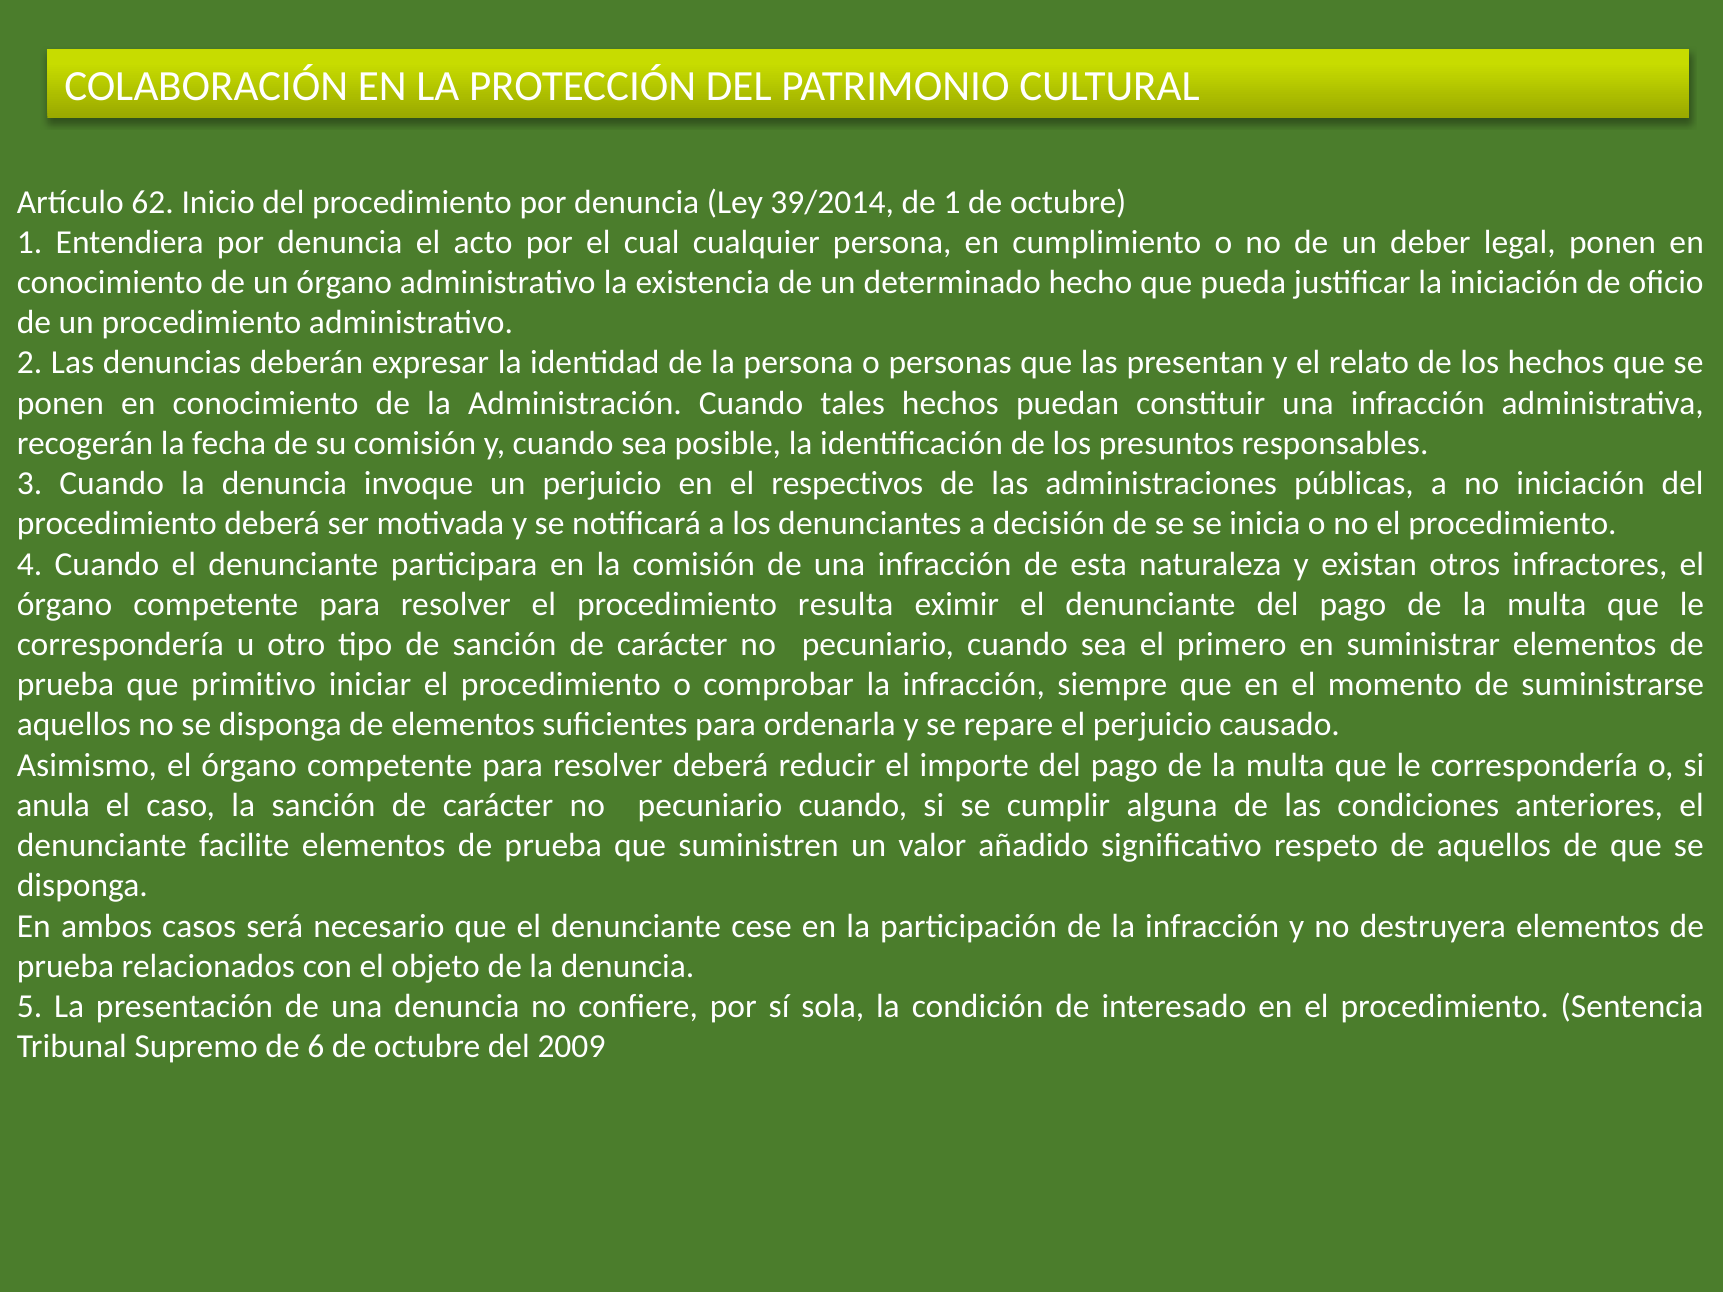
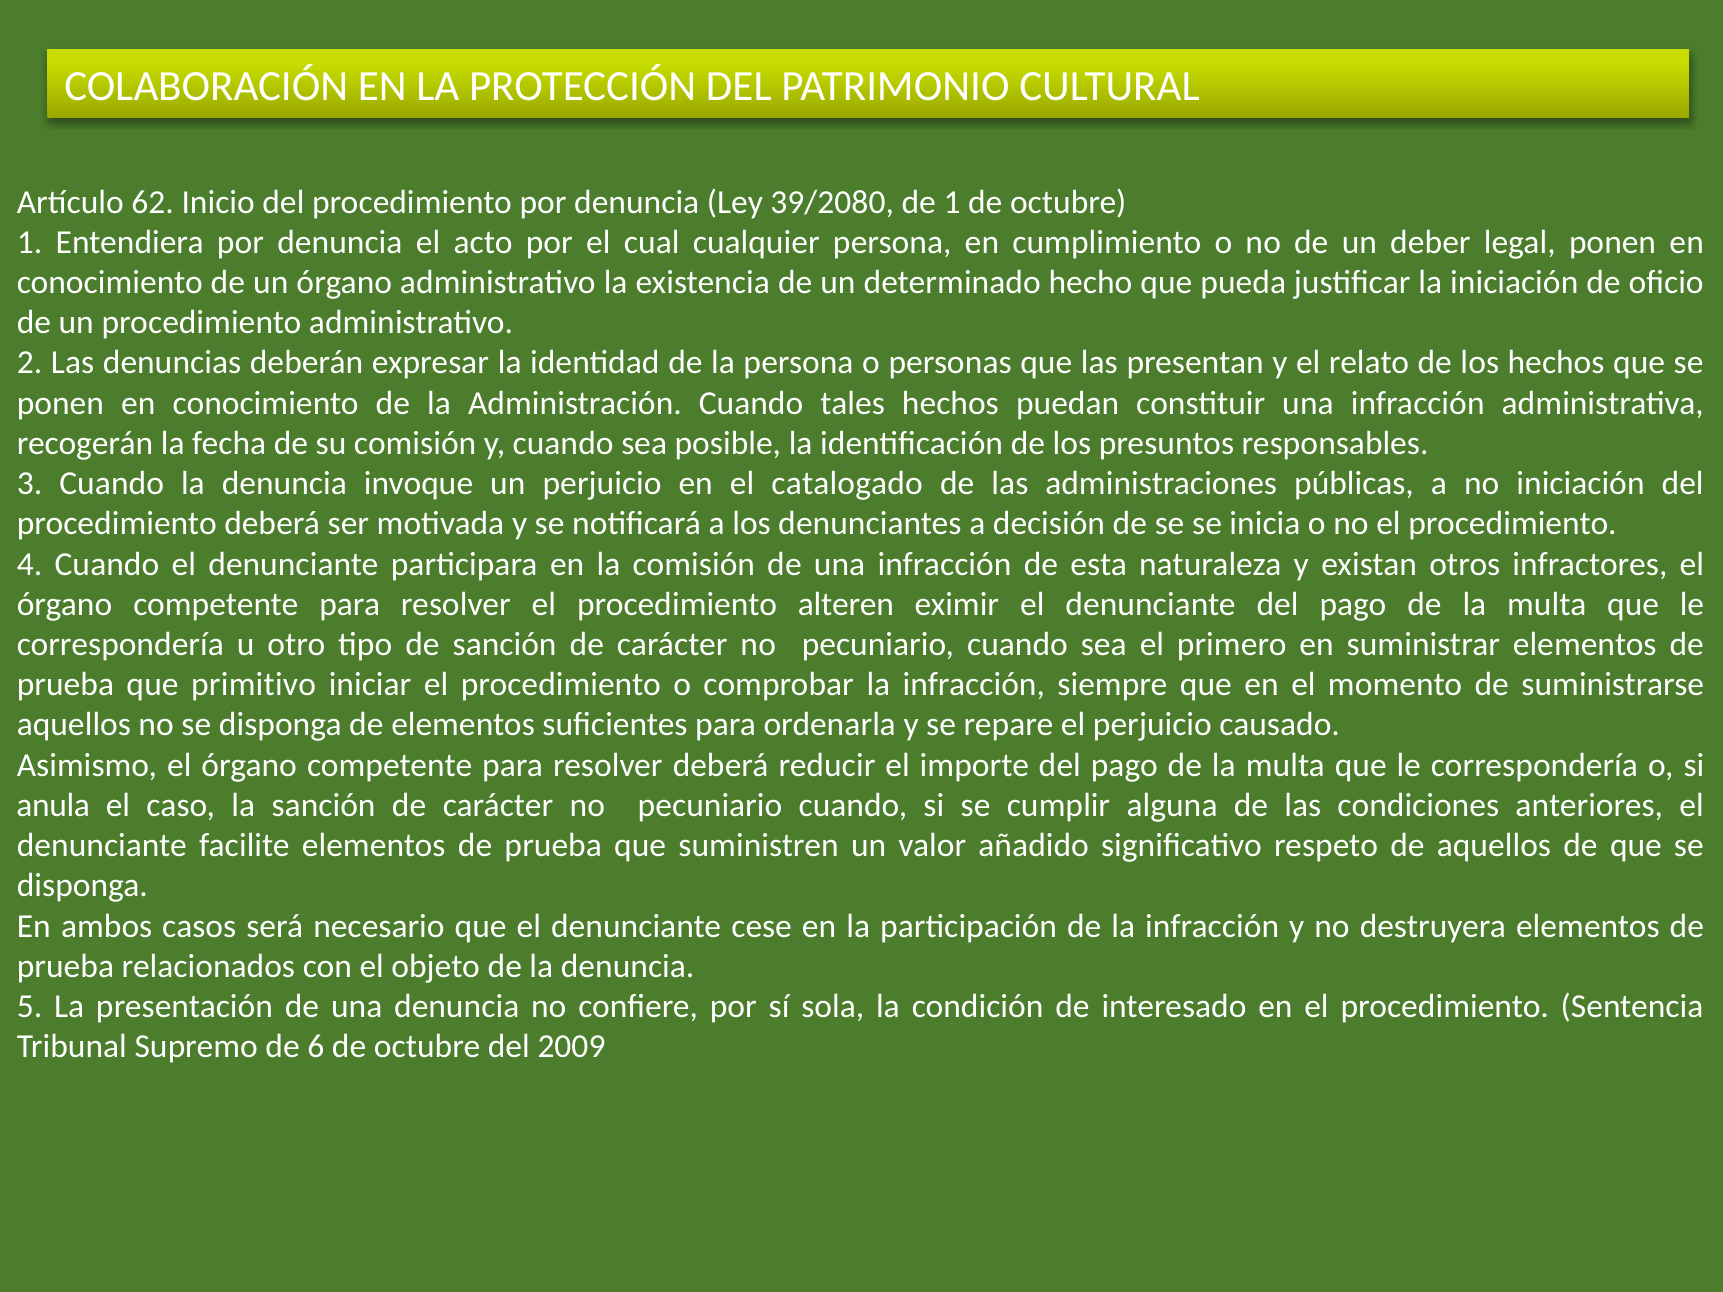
39/2014: 39/2014 -> 39/2080 (832, 202)
respectivos: respectivos -> catalogado (847, 484)
resulta: resulta -> alteren (846, 604)
